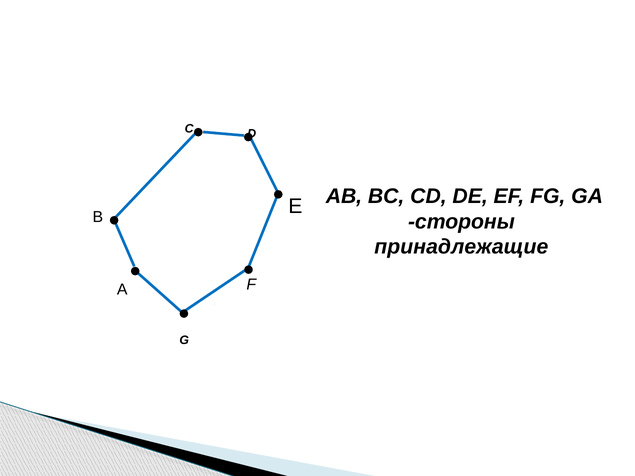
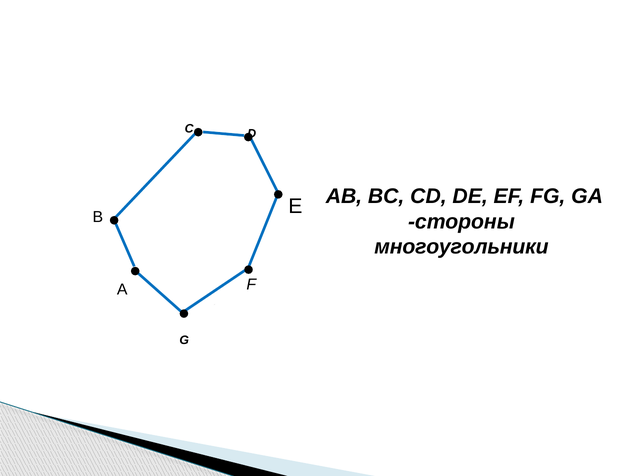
принадлежащие: принадлежащие -> многоугольники (461, 247)
